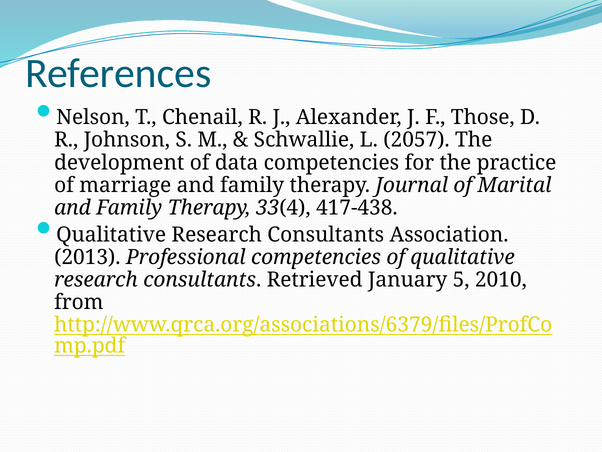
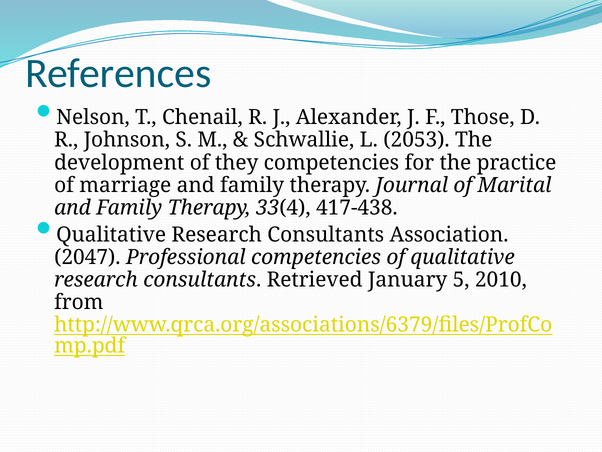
2057: 2057 -> 2053 (417, 140)
data: data -> they (237, 162)
2013: 2013 -> 2047 (87, 257)
